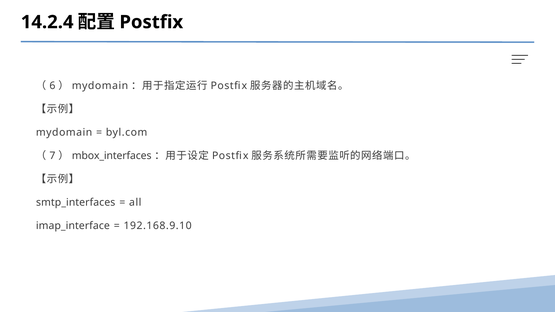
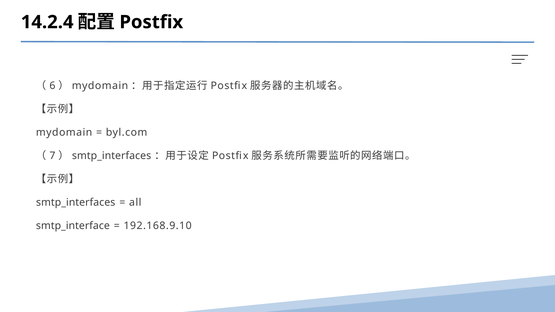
mbox_interfaces: mbox_interfaces -> smtp_interfaces (112, 156)
imap_interface: imap_interface -> smtp_interface (73, 226)
